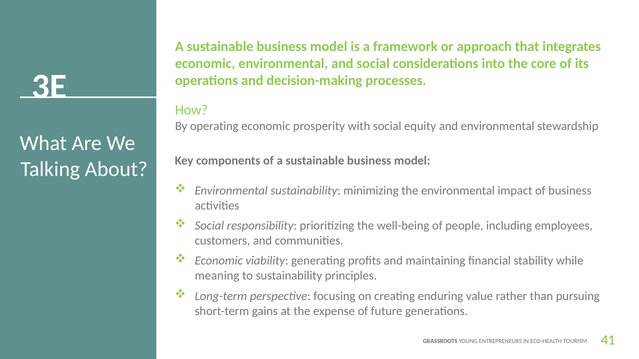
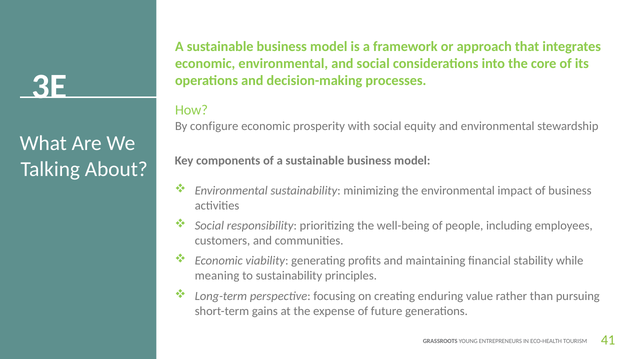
operating: operating -> configure (214, 126)
